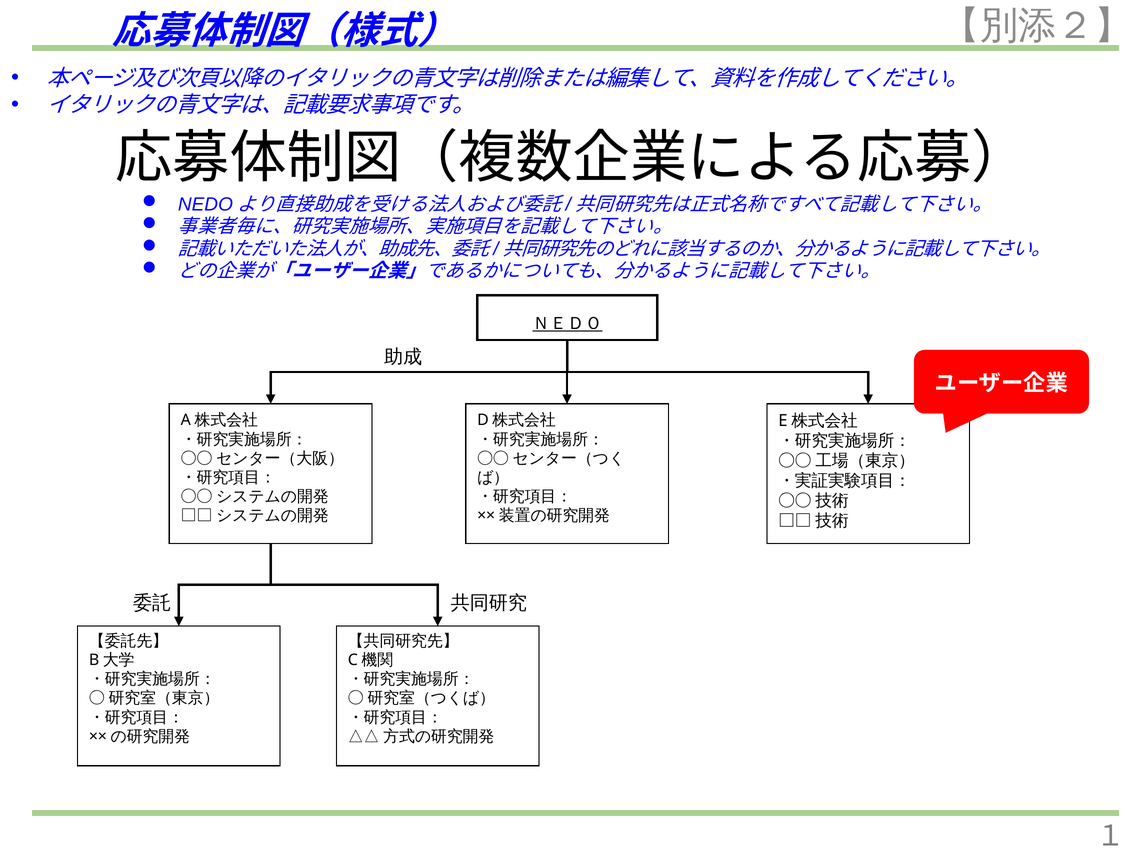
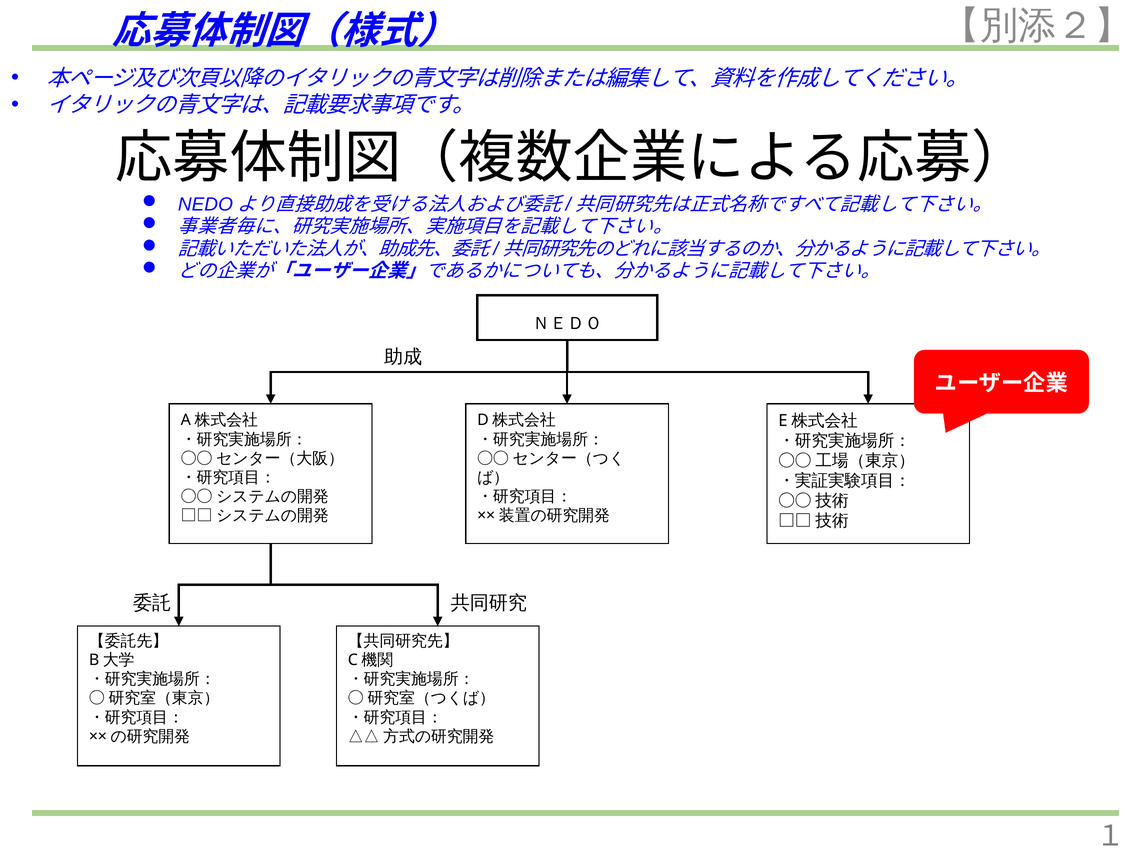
ＮＥＤＯ underline: present -> none (567, 323)
